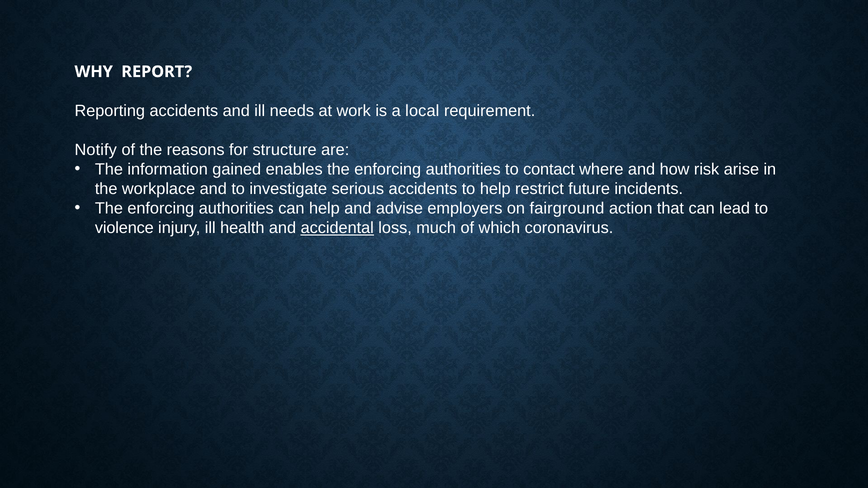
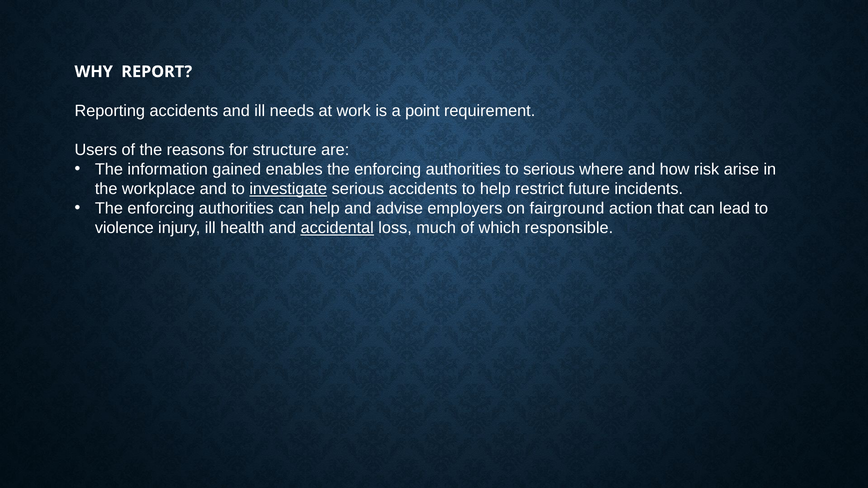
local: local -> point (422, 111)
Notify: Notify -> Users (96, 150)
to contact: contact -> serious (549, 169)
investigate underline: none -> present (288, 189)
coronavirus: coronavirus -> responsible (569, 228)
